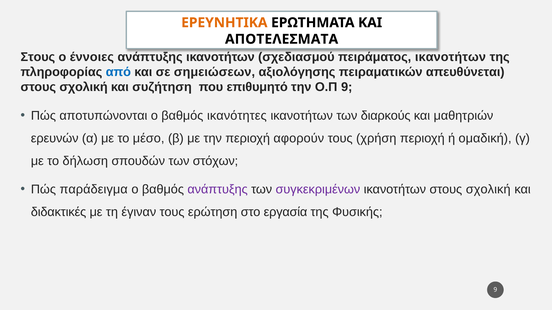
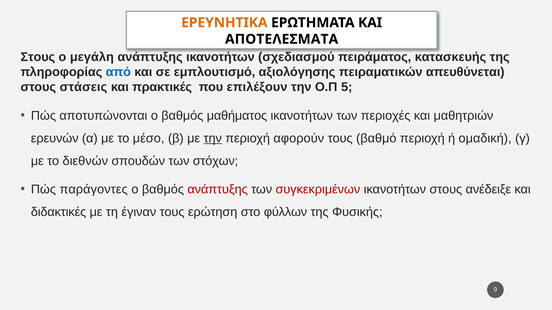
έννοιες: έννοιες -> μεγάλη (92, 57)
ικανοτήτων: ικανοτήτων -> κατασκευής (450, 57)
σημειώσεων: σημειώσεων -> εμπλουτισμό (215, 72)
σχολική: σχολική -> στάσεις (83, 87)
συζήτηση: συζήτηση -> πρακτικές (162, 87)
επιθυμητό: επιθυμητό -> επιλέξουν (257, 87)
Ο.Π 9: 9 -> 5 (347, 87)
ικανότητες: ικανότητες -> μαθήματος (237, 116)
διαρκούς: διαρκούς -> περιοχές (386, 116)
την underline: none -> present (213, 139)
χρήση: χρήση -> βαθμό (376, 139)
δήλωση: δήλωση -> διεθνών (85, 161)
παράδειγμα: παράδειγμα -> παράγοντες (94, 190)
ανάπτυξης colour: purple -> red (218, 190)
συγκεκριμένων colour: purple -> red (318, 190)
ικανοτήτων στους σχολική: σχολική -> ανέδειξε (488, 190)
εργασία: εργασία -> φύλλων (286, 212)
